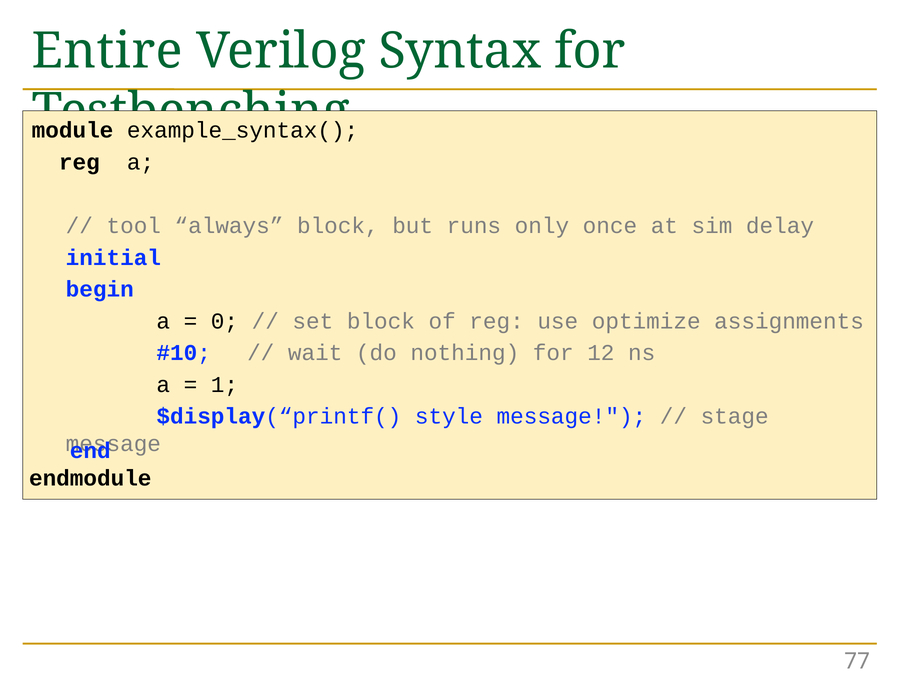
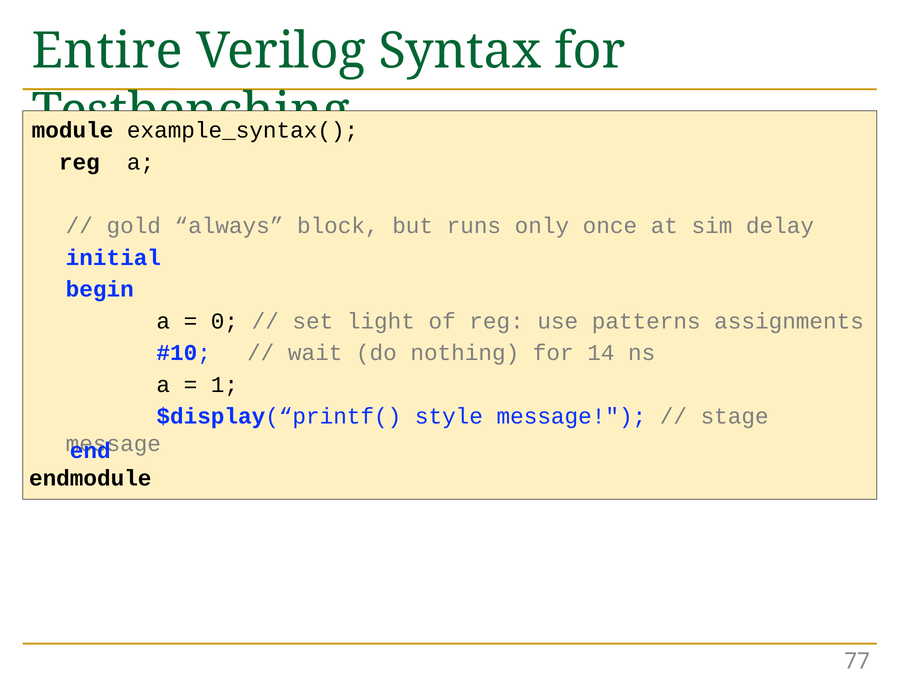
tool: tool -> gold (134, 226)
set block: block -> light (381, 321)
optimize: optimize -> patterns (646, 321)
12: 12 -> 14 (601, 353)
